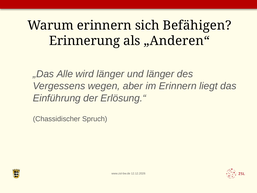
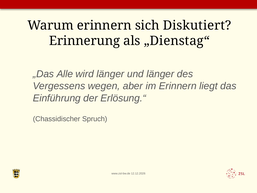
Befähigen: Befähigen -> Diskutiert (197, 25)
„Anderen“: „Anderen“ -> „Dienstag“ (177, 41)
